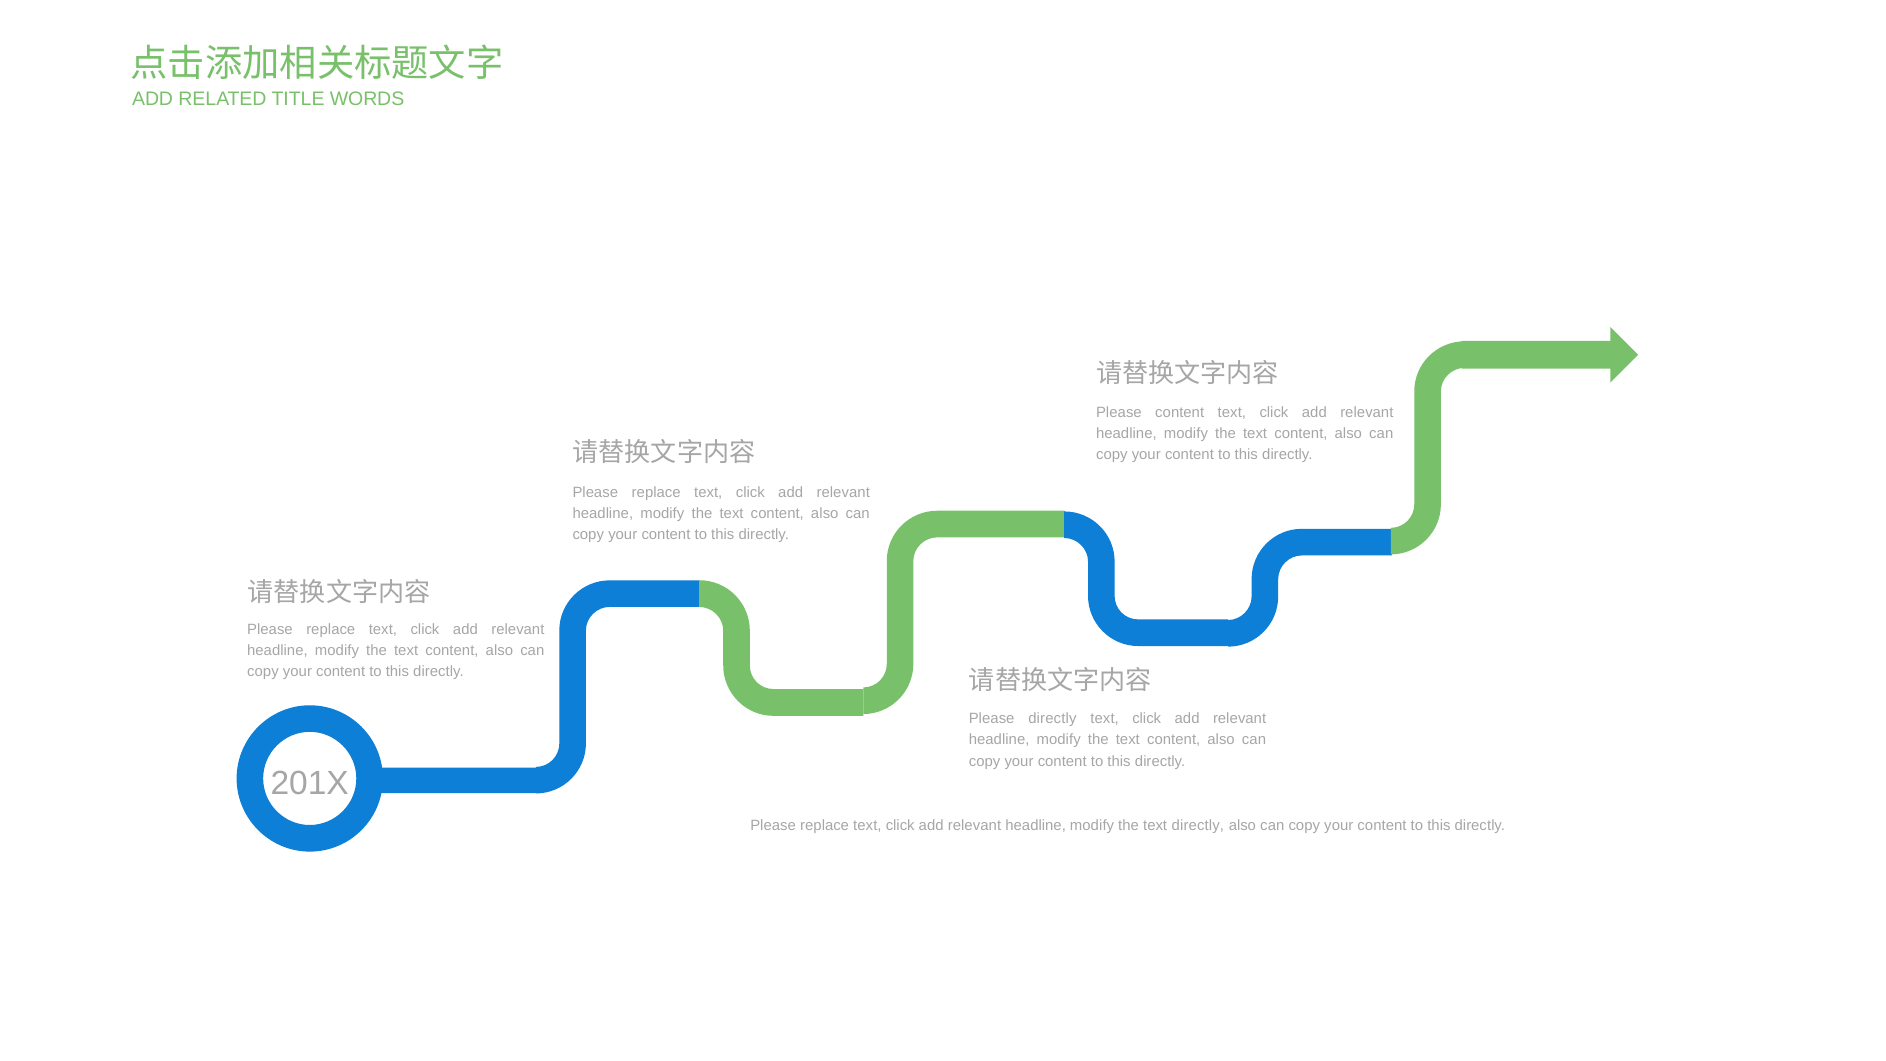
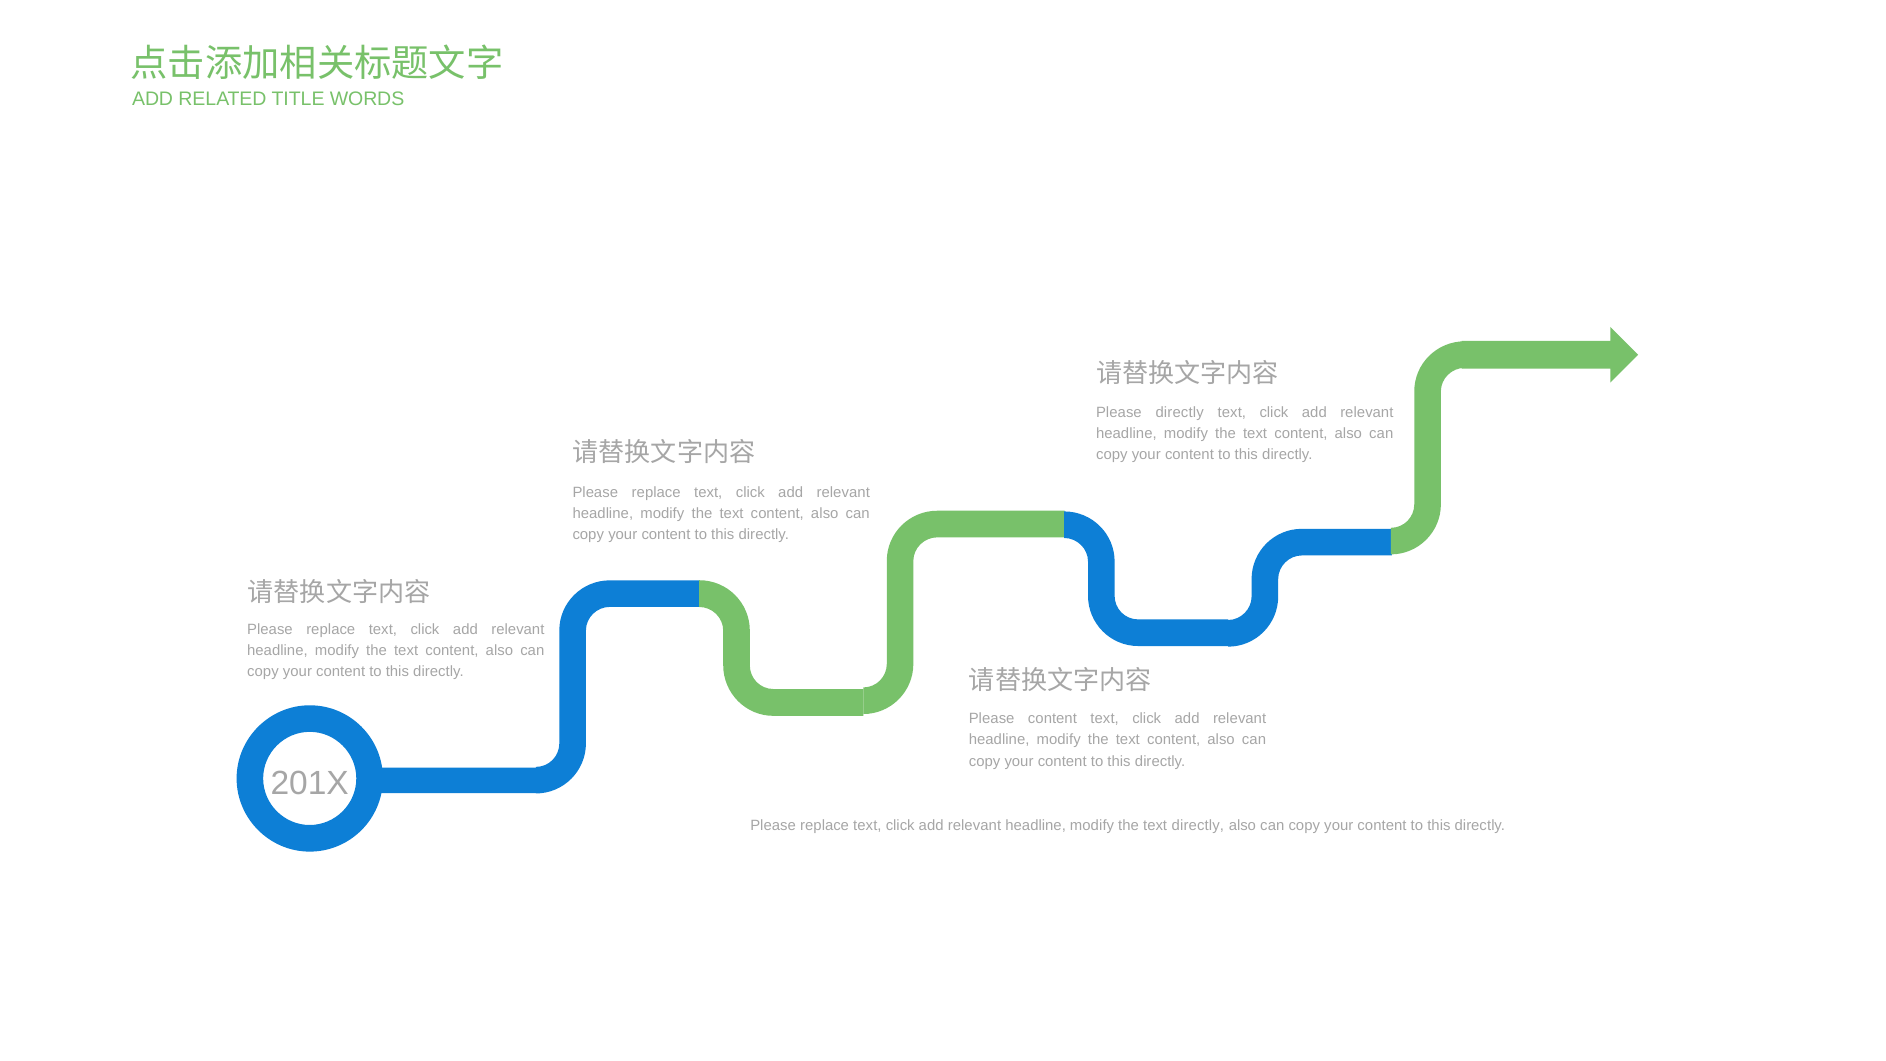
Please content: content -> directly (1180, 412)
Please directly: directly -> content (1052, 718)
